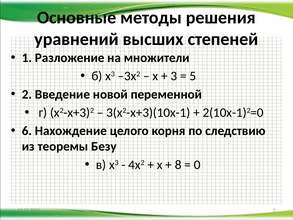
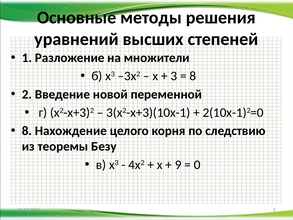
5: 5 -> 8 (193, 76)
6: 6 -> 8 (27, 131)
8: 8 -> 9 (178, 165)
